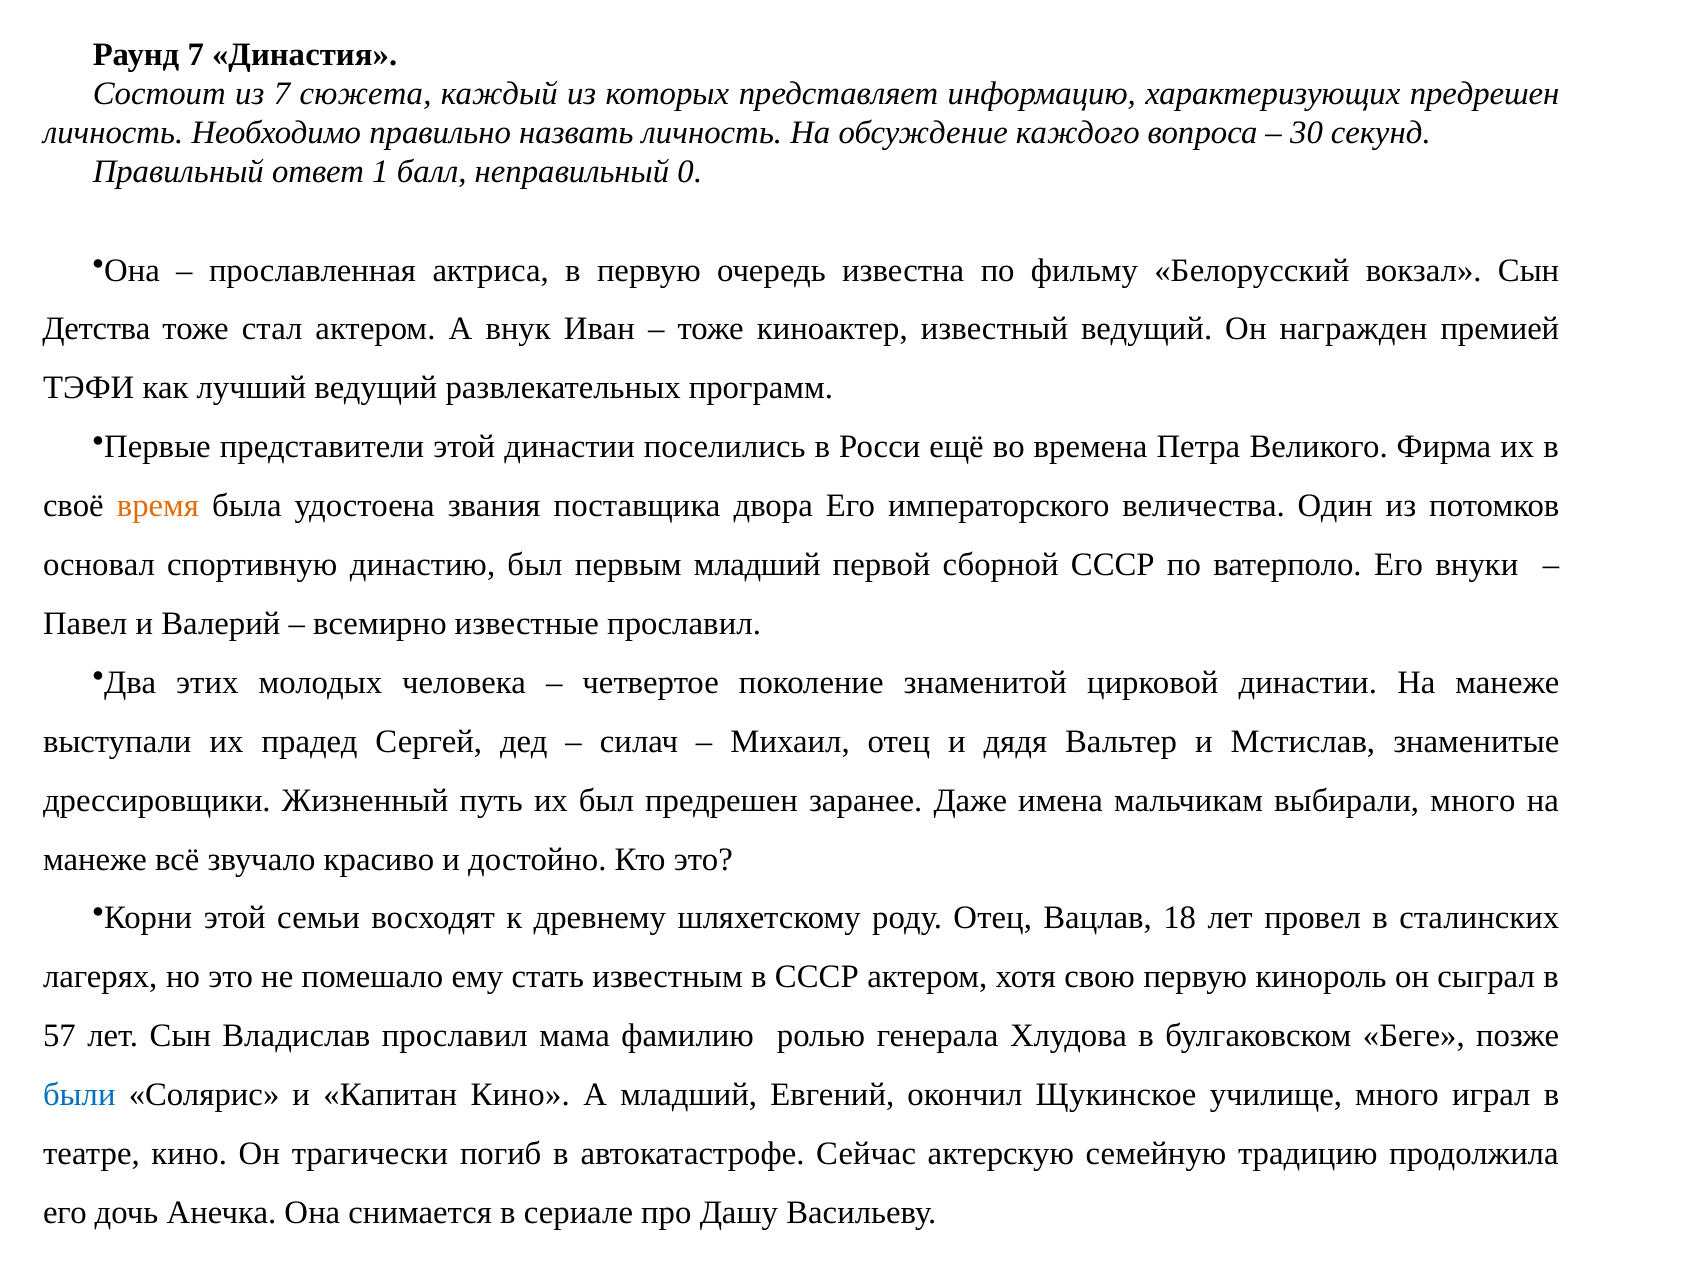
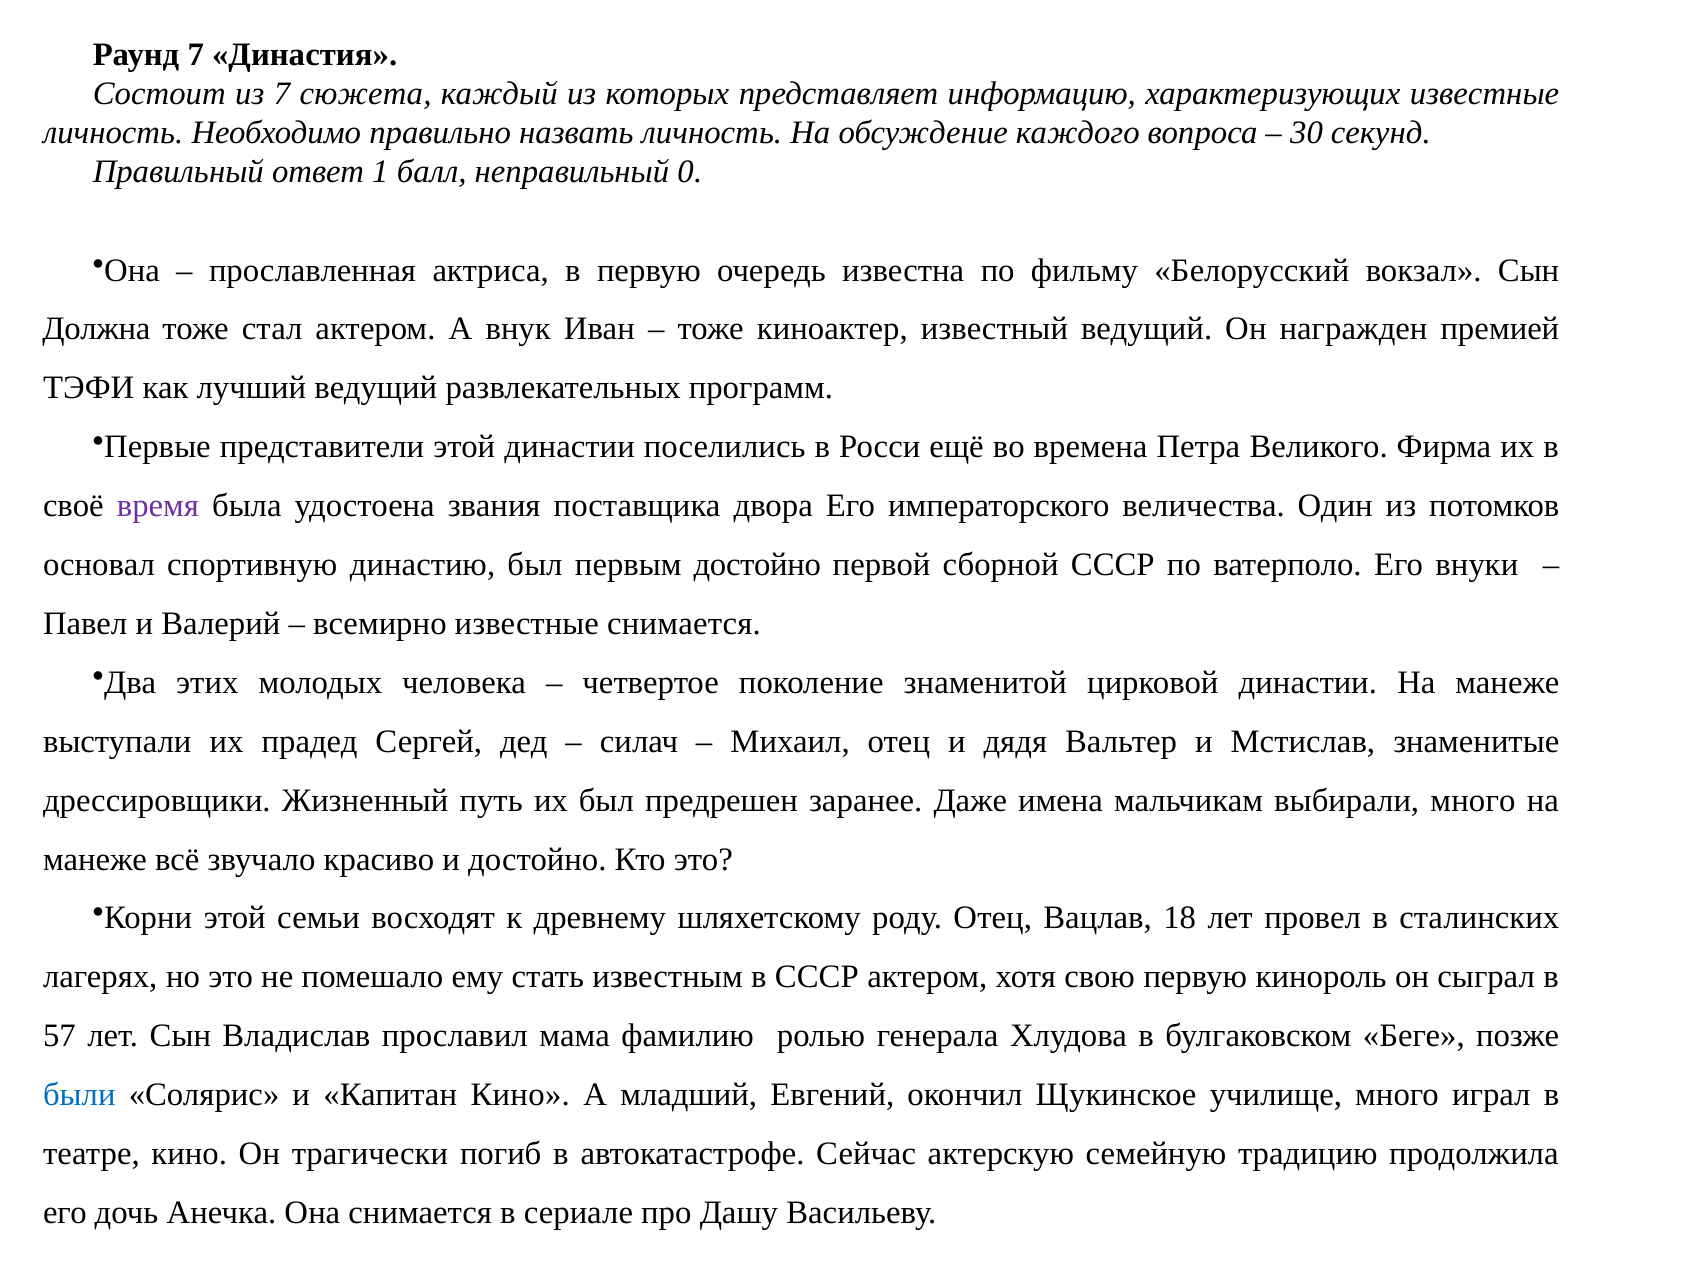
характеризующих предрешен: предрешен -> известные (1485, 94)
Детства: Детства -> Должна (96, 329)
время colour: orange -> purple (158, 506)
первым младший: младший -> достойно (757, 565)
известные прославил: прославил -> снимается (684, 624)
